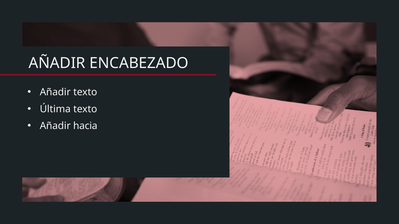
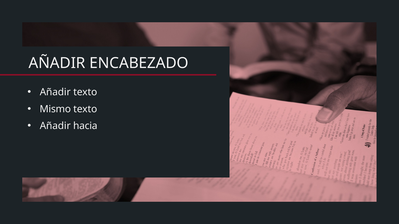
Última: Última -> Mismo (55, 109)
